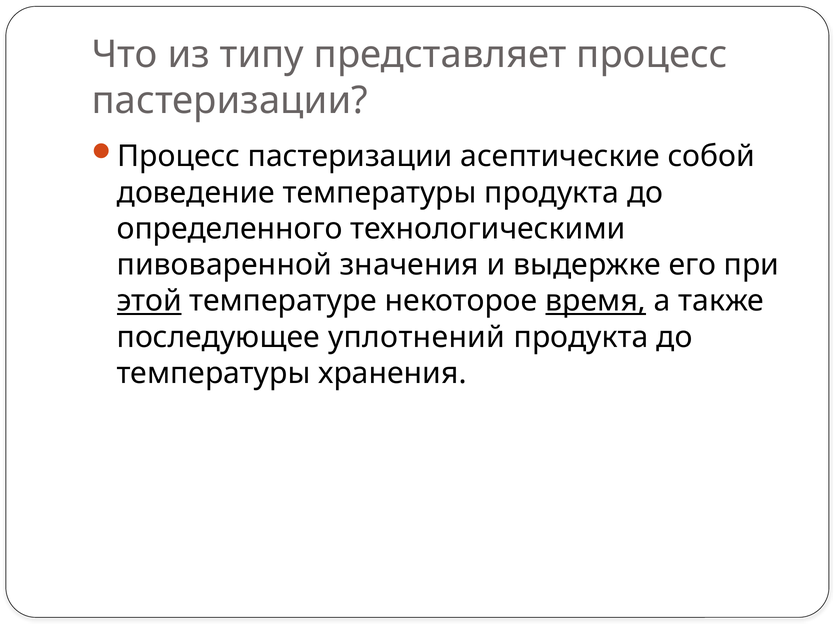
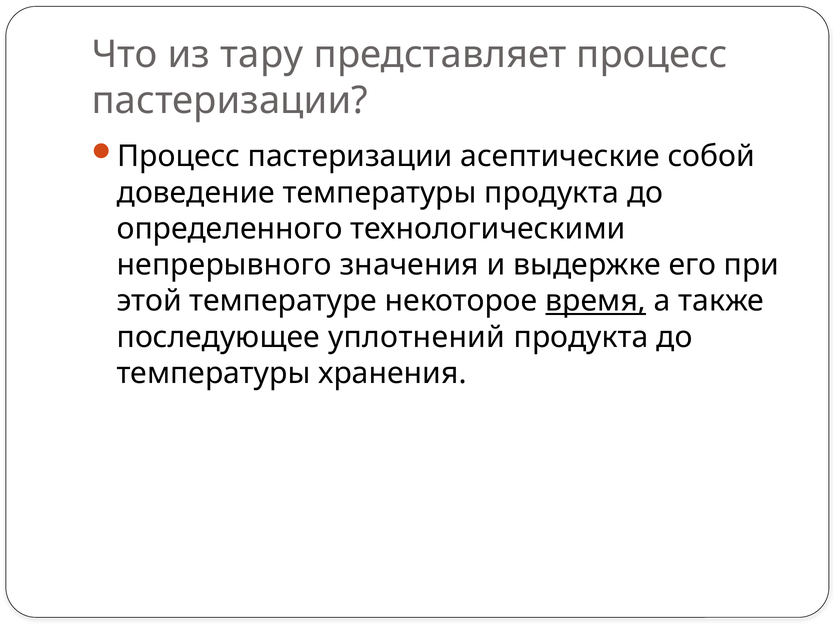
типу: типу -> тару (262, 55)
пивоваренной: пивоваренной -> непрерывного (224, 265)
этой underline: present -> none (149, 301)
